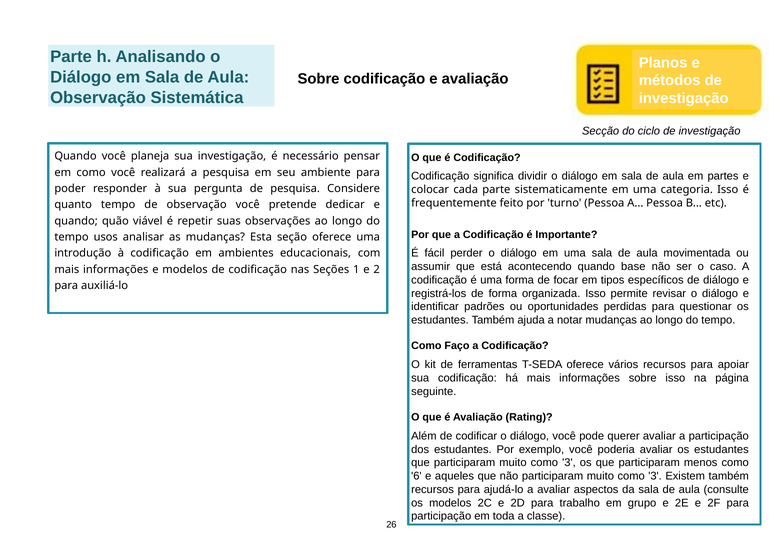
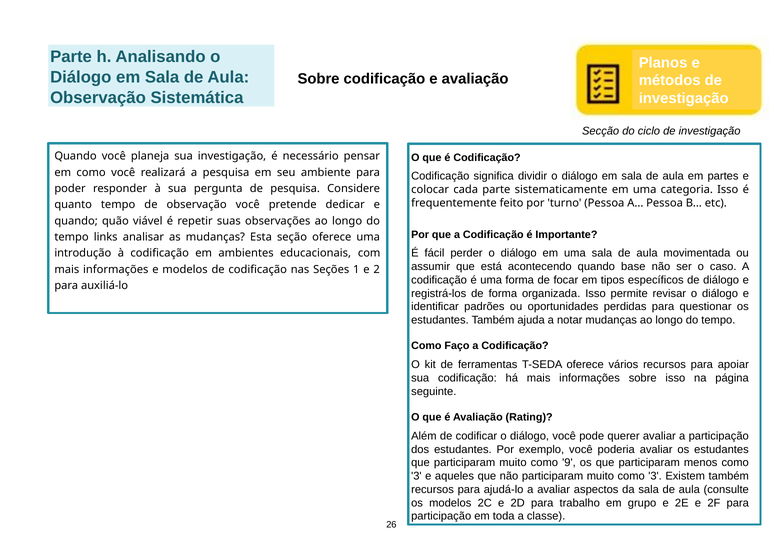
usos: usos -> links (106, 237)
3: 3 -> 9 (569, 463)
6: 6 -> 3 (416, 477)
